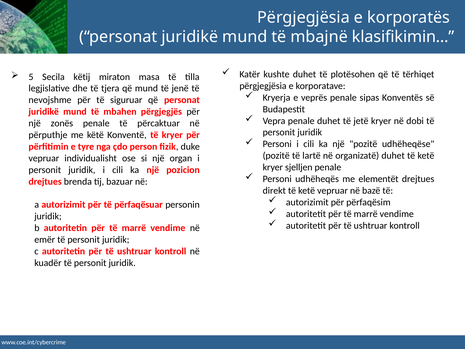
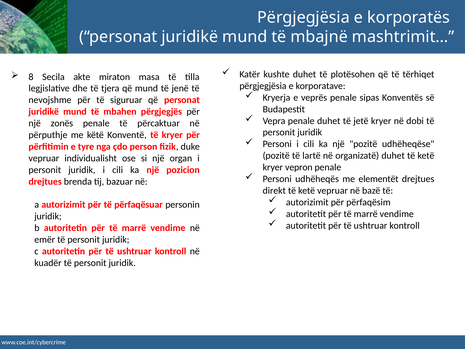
klasifikimin…: klasifikimin… -> mashtrimit… (403, 37)
5: 5 -> 8 (31, 77)
këtij: këtij -> akte (82, 77)
sjelljen: sjelljen -> vepron (299, 167)
